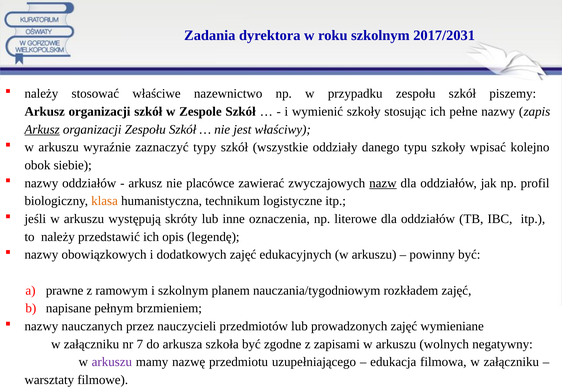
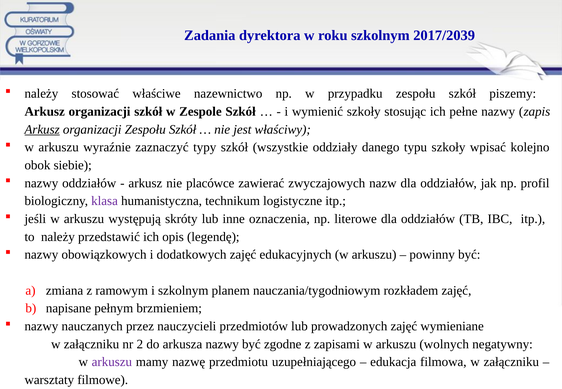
2017/2031: 2017/2031 -> 2017/2039 (444, 35)
nazw underline: present -> none (383, 183)
klasa colour: orange -> purple (105, 201)
prawne: prawne -> zmiana (65, 290)
7: 7 -> 2 (140, 344)
arkusza szkoła: szkoła -> nazwy (222, 344)
